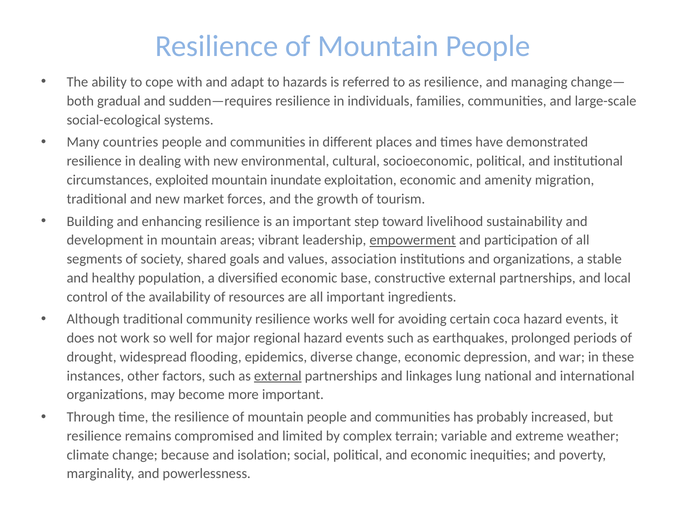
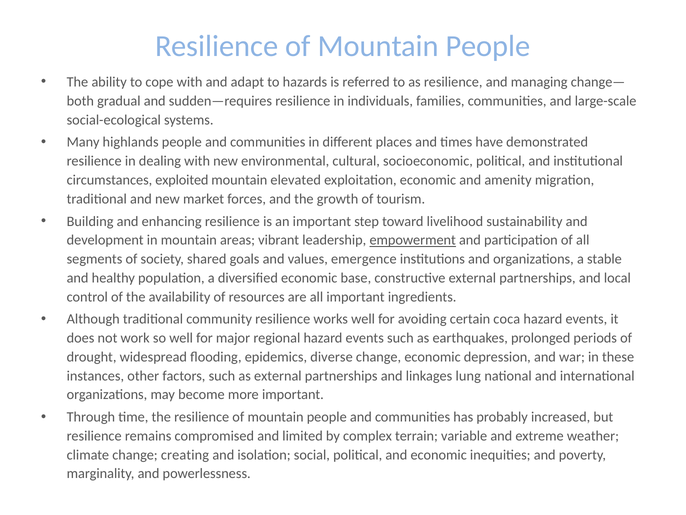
countries: countries -> highlands (131, 142)
inundate: inundate -> elevated (296, 180)
association: association -> emergence (364, 259)
external underline: present -> none (278, 375)
because: because -> creating (185, 454)
